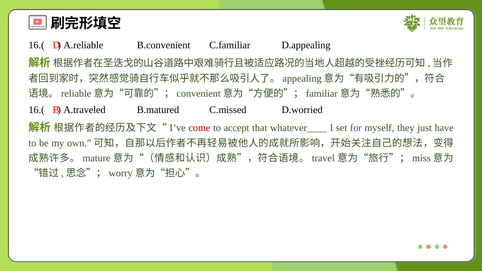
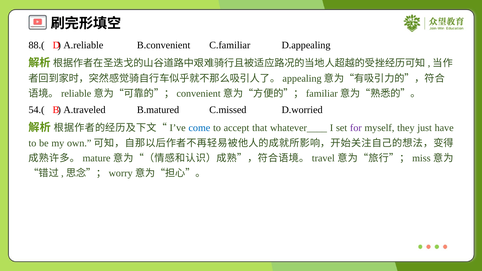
16.(: 16.( -> 88.( (36, 45)
16.(: 16.( -> 54.( (36, 110)
come colour: red -> blue (199, 128)
